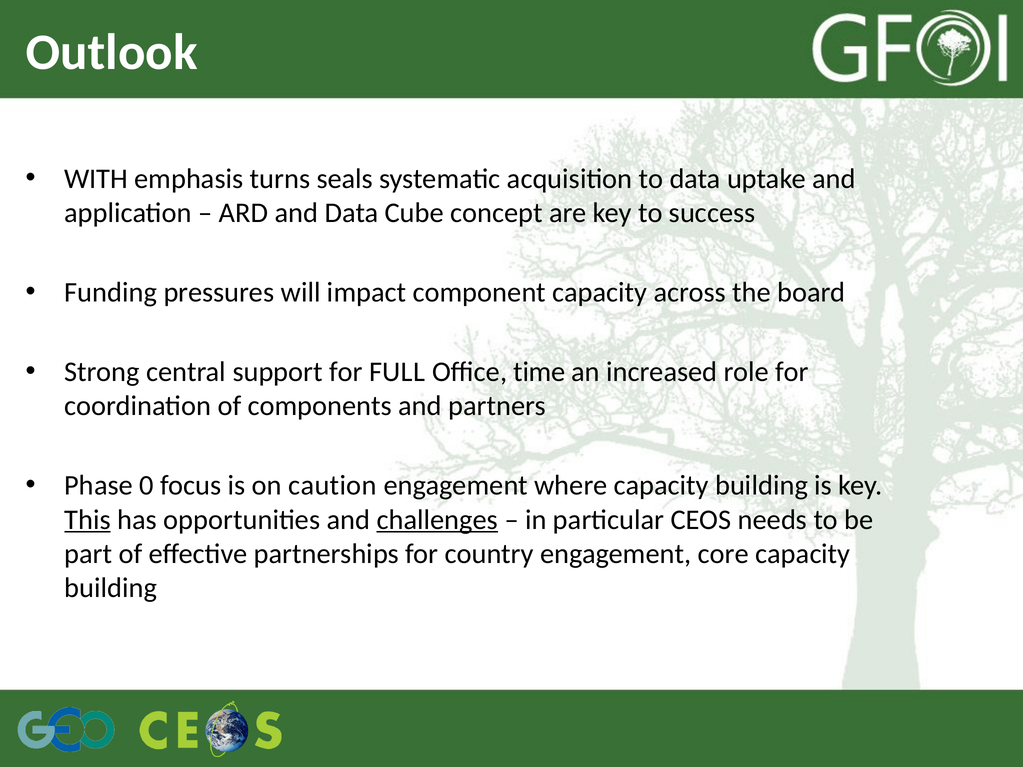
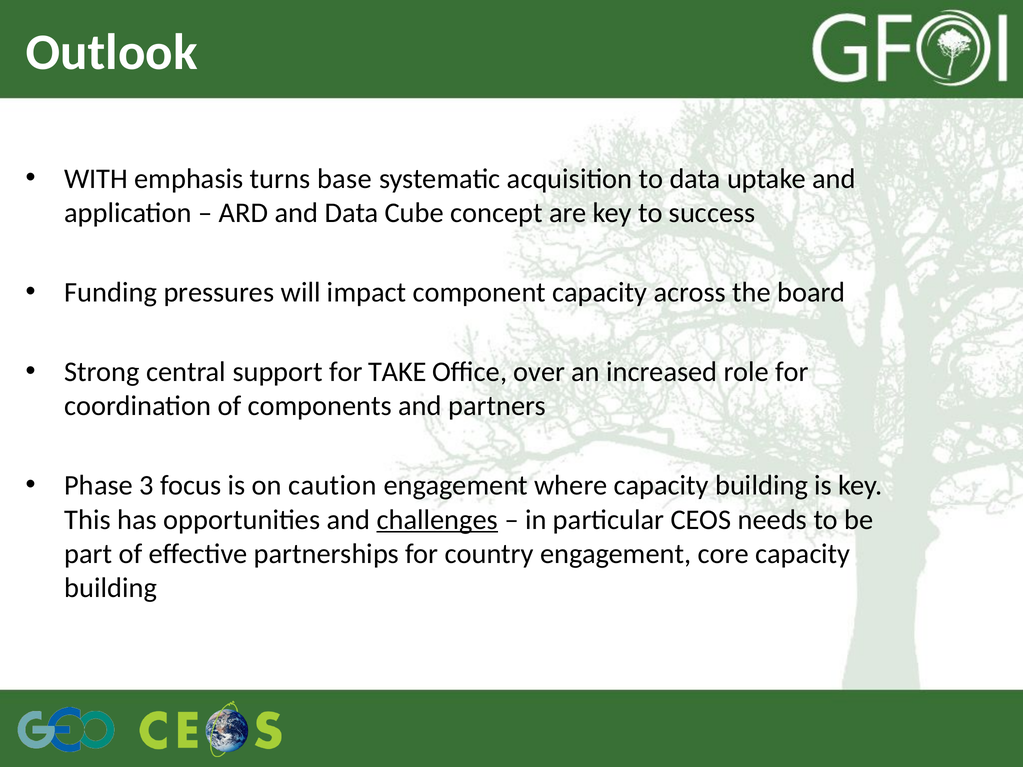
seals: seals -> base (344, 179)
FULL: FULL -> TAKE (397, 372)
time: time -> over (539, 372)
0: 0 -> 3 (147, 486)
This underline: present -> none (88, 520)
